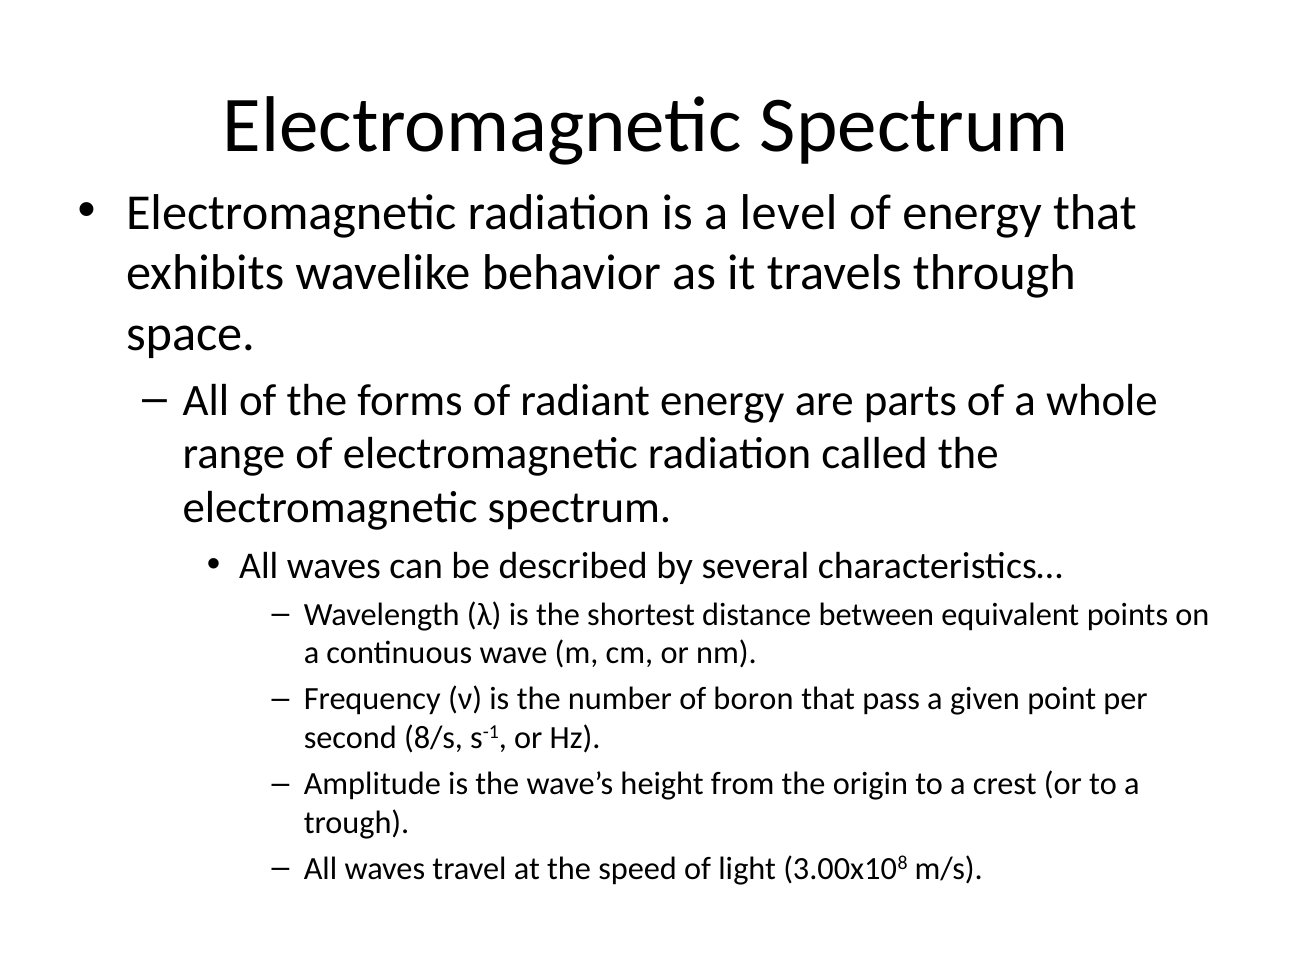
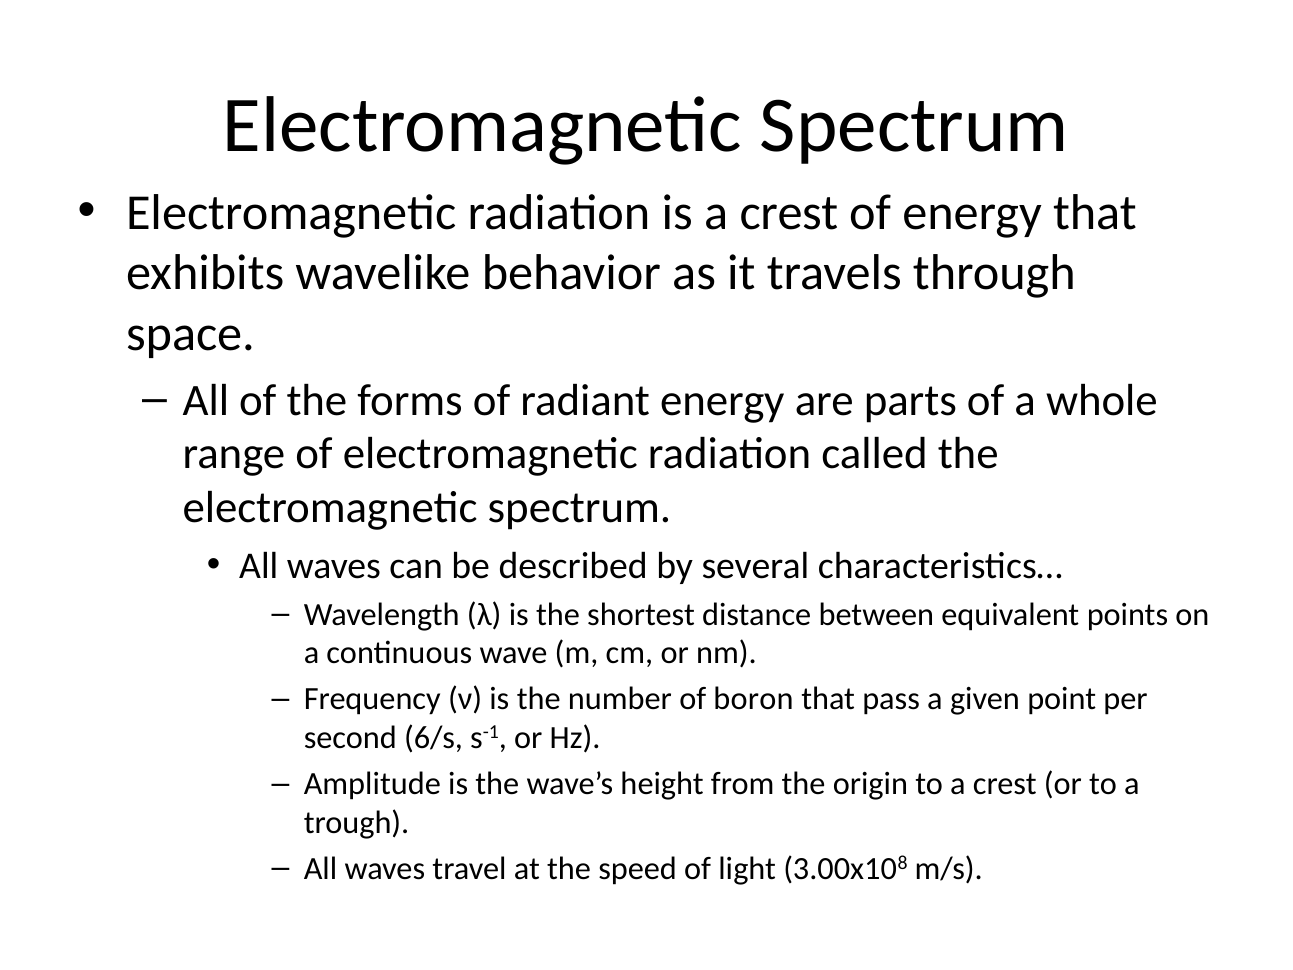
is a level: level -> crest (789, 213)
8/s: 8/s -> 6/s (434, 738)
